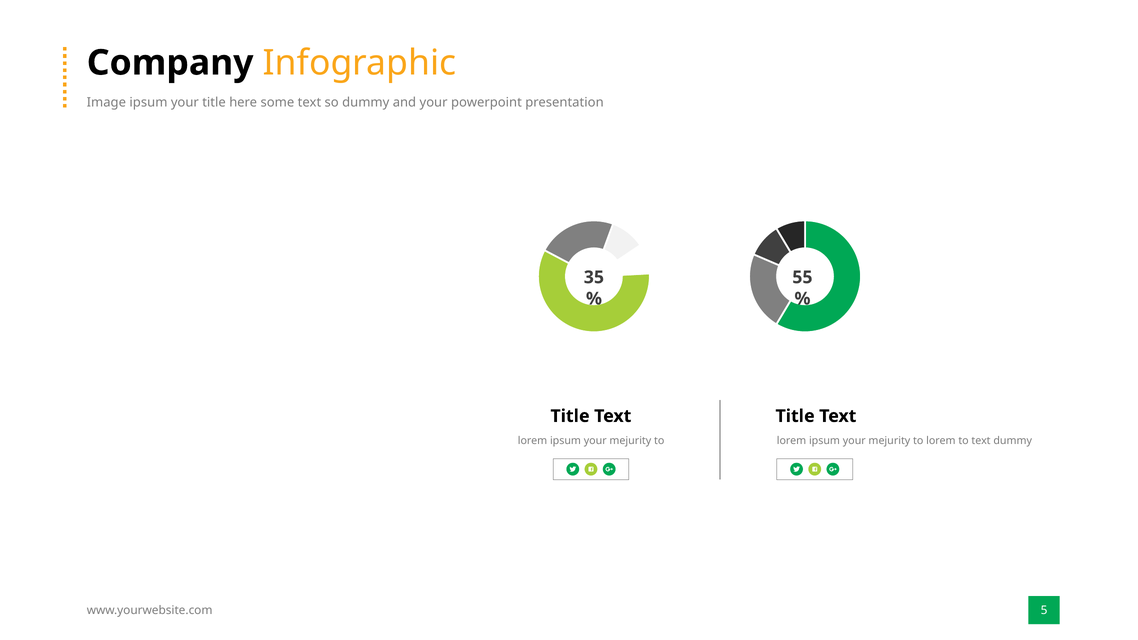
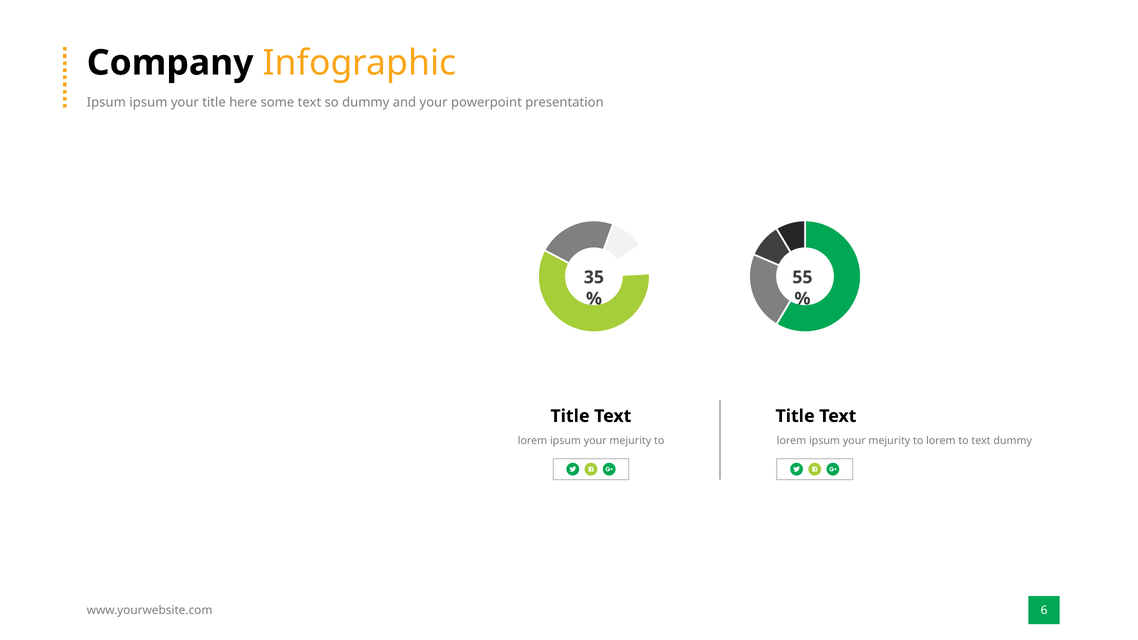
Image: Image -> Ipsum (106, 102)
5: 5 -> 6 (1044, 610)
